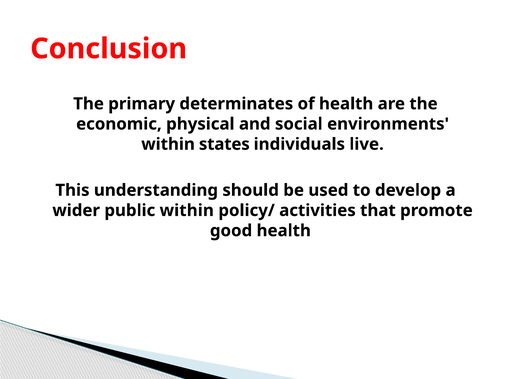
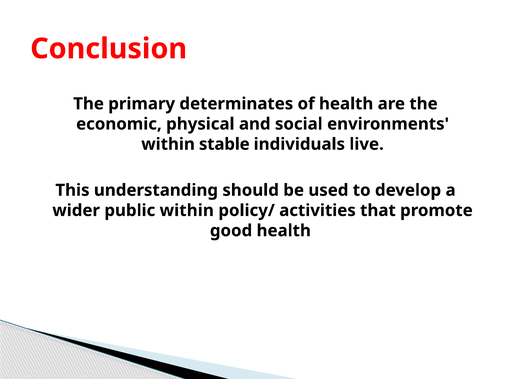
states: states -> stable (224, 144)
